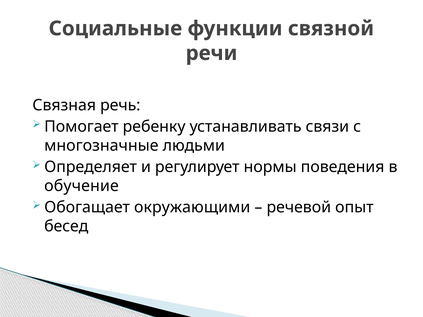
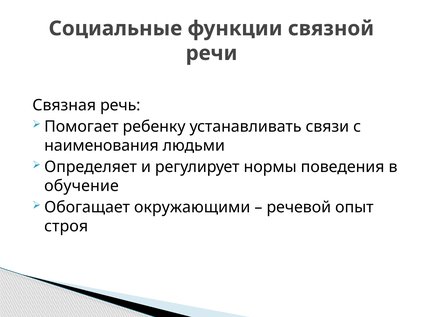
многозначные: многозначные -> наименования (101, 146)
бесед: бесед -> строя (66, 227)
